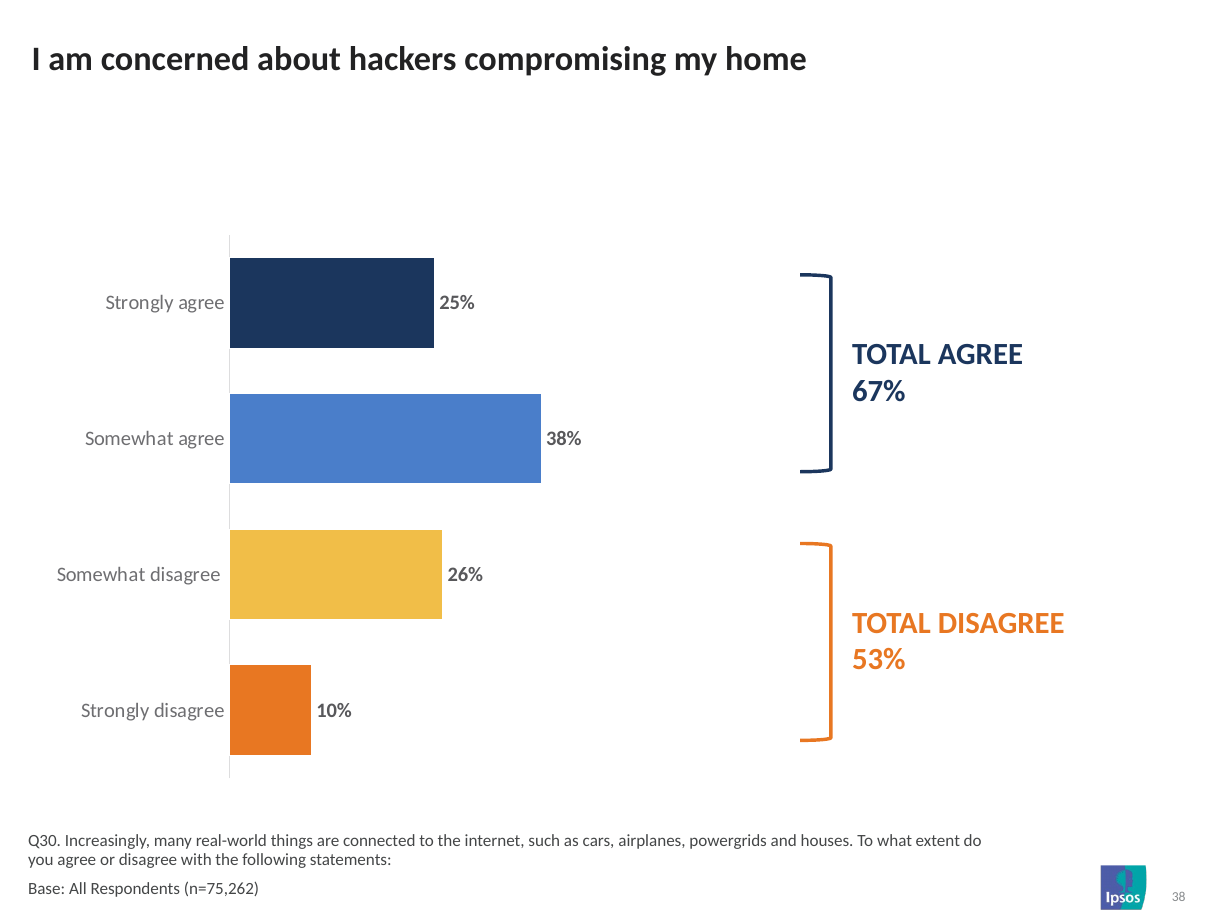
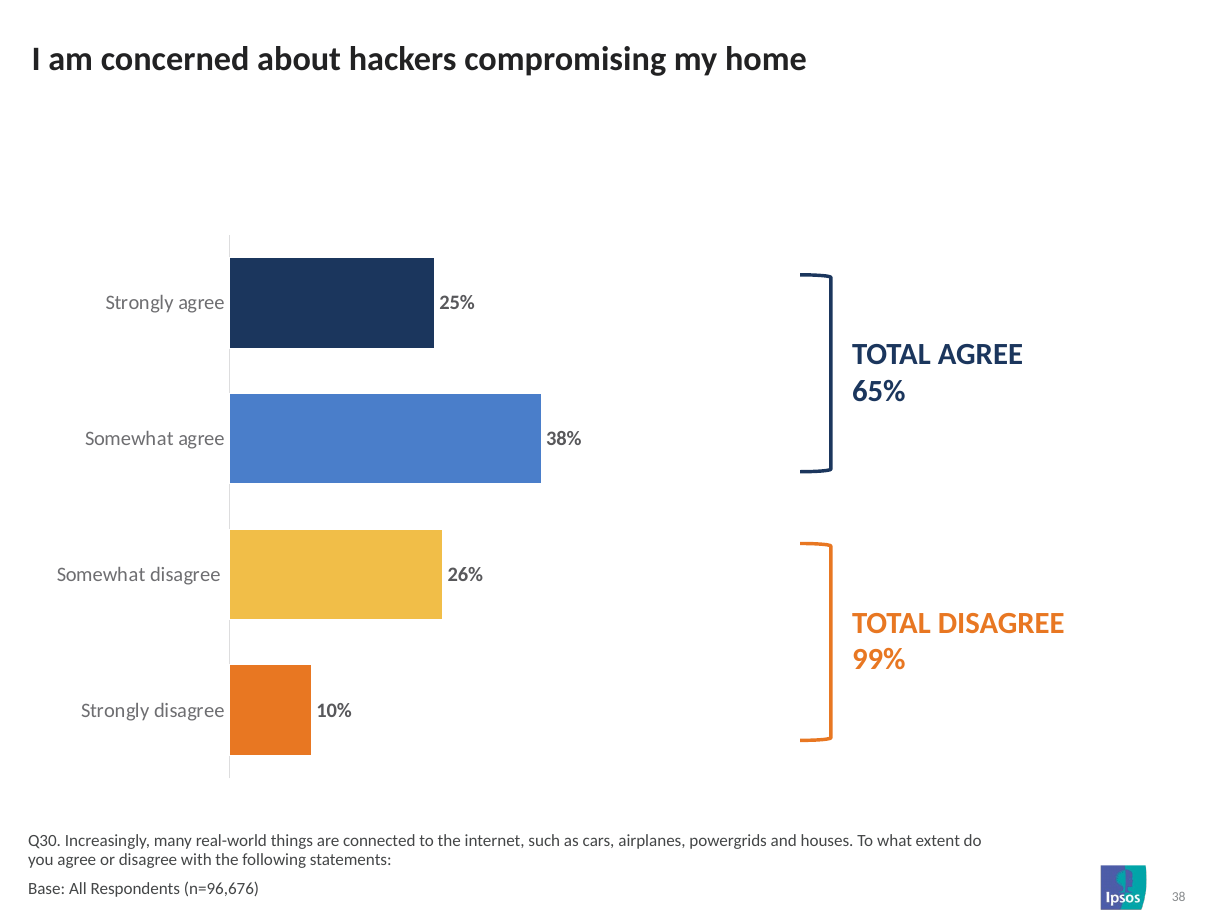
67%: 67% -> 65% (879, 391)
53%: 53% -> 99% (879, 660)
n=75,262: n=75,262 -> n=96,676 (222, 889)
